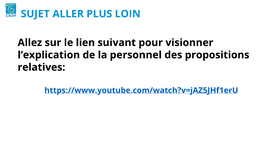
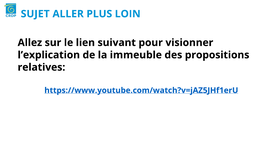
personnel: personnel -> immeuble (136, 55)
